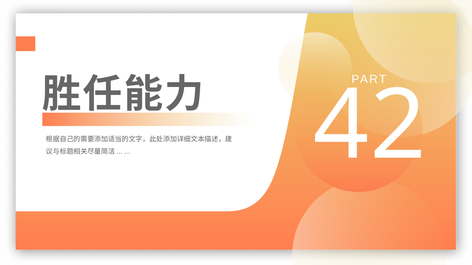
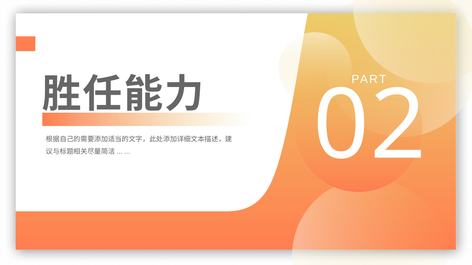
42: 42 -> 02 (370, 126)
